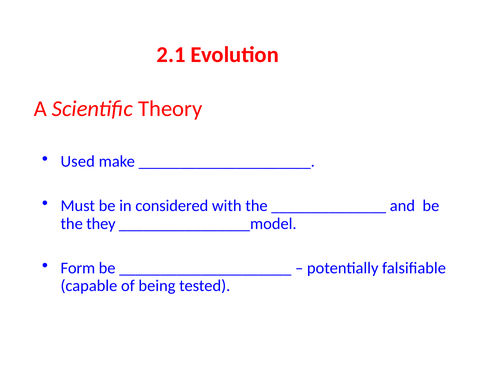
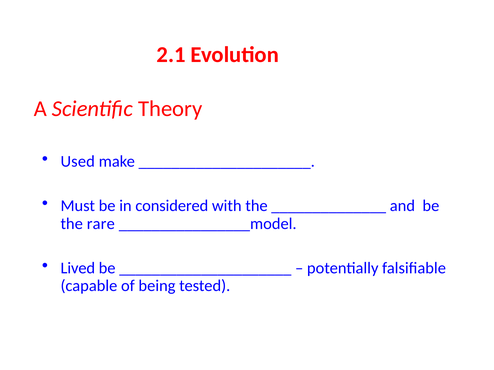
they: they -> rare (101, 224)
Form: Form -> Lived (78, 268)
